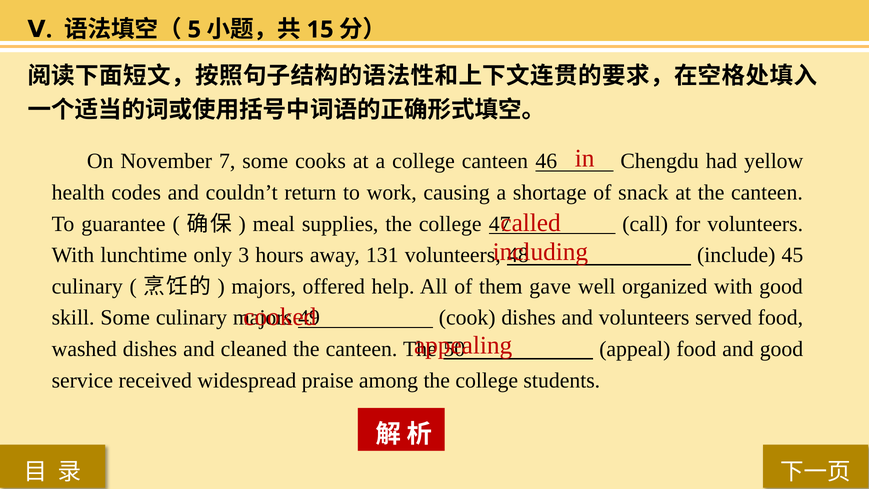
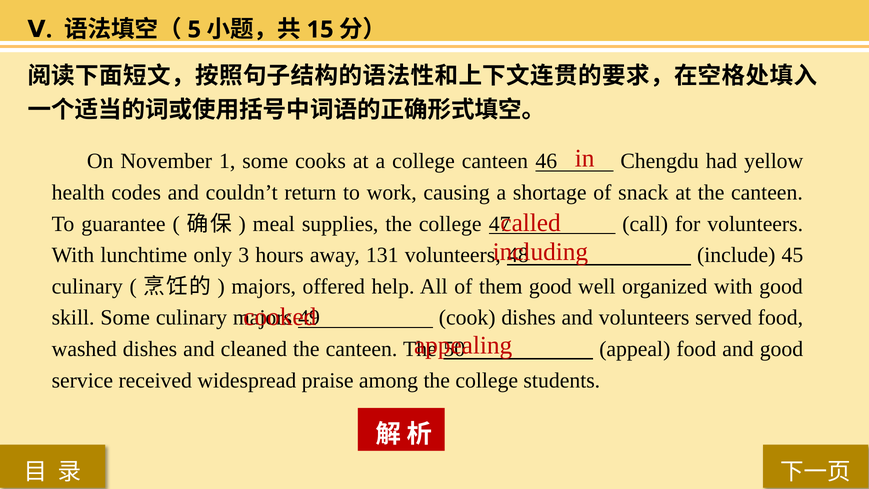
7: 7 -> 1 (227, 161)
them gave: gave -> good (550, 286)
